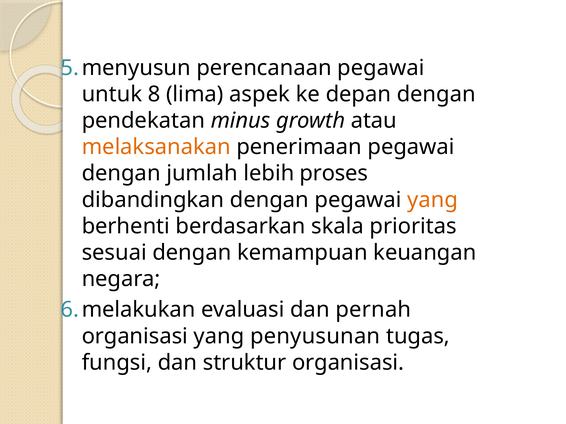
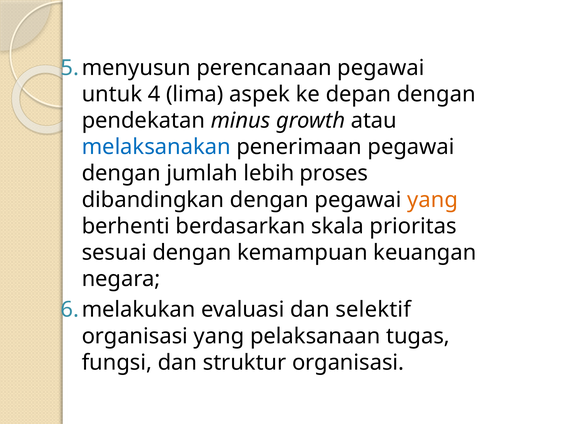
8: 8 -> 4 (154, 94)
melaksanakan colour: orange -> blue (156, 147)
pernah: pernah -> selektif (373, 310)
penyusunan: penyusunan -> pelaksanaan (315, 337)
